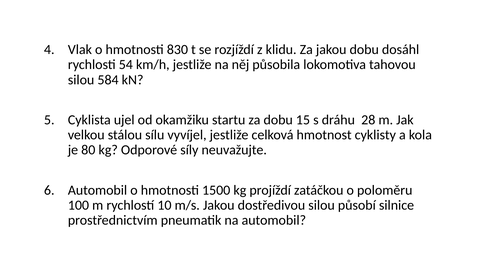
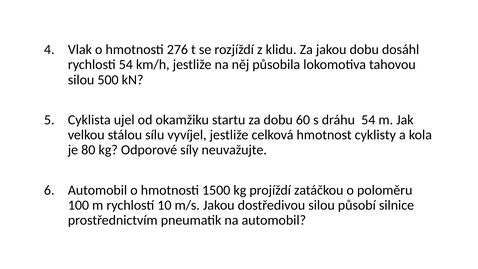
830: 830 -> 276 (177, 50)
584: 584 -> 500 (108, 80)
15: 15 -> 60 (303, 120)
dráhu 28: 28 -> 54 (368, 120)
